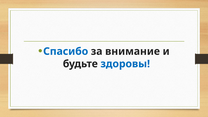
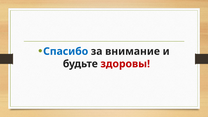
здоровы colour: blue -> red (125, 64)
